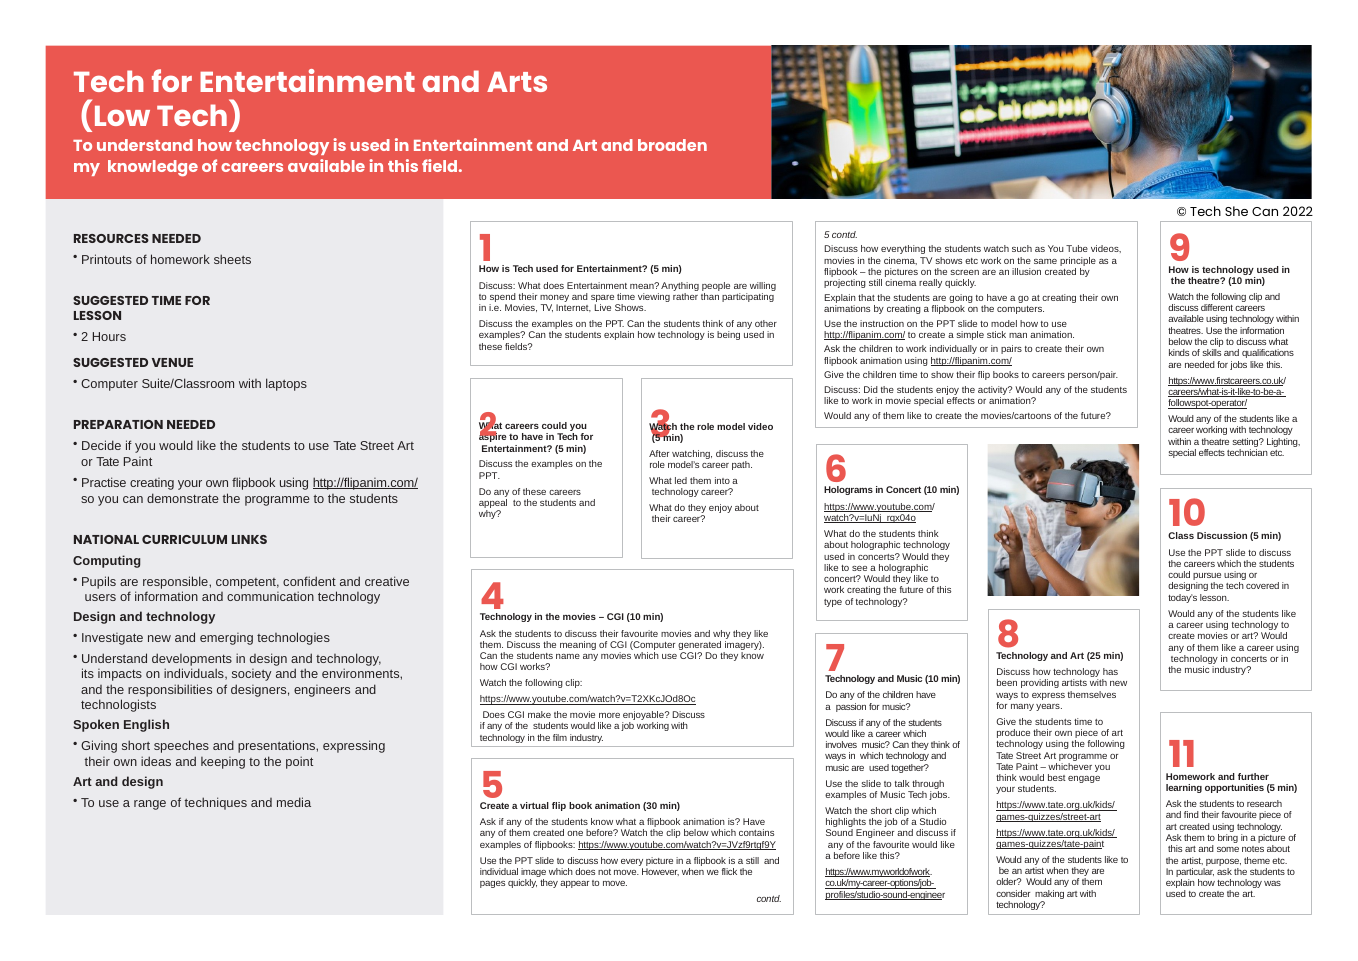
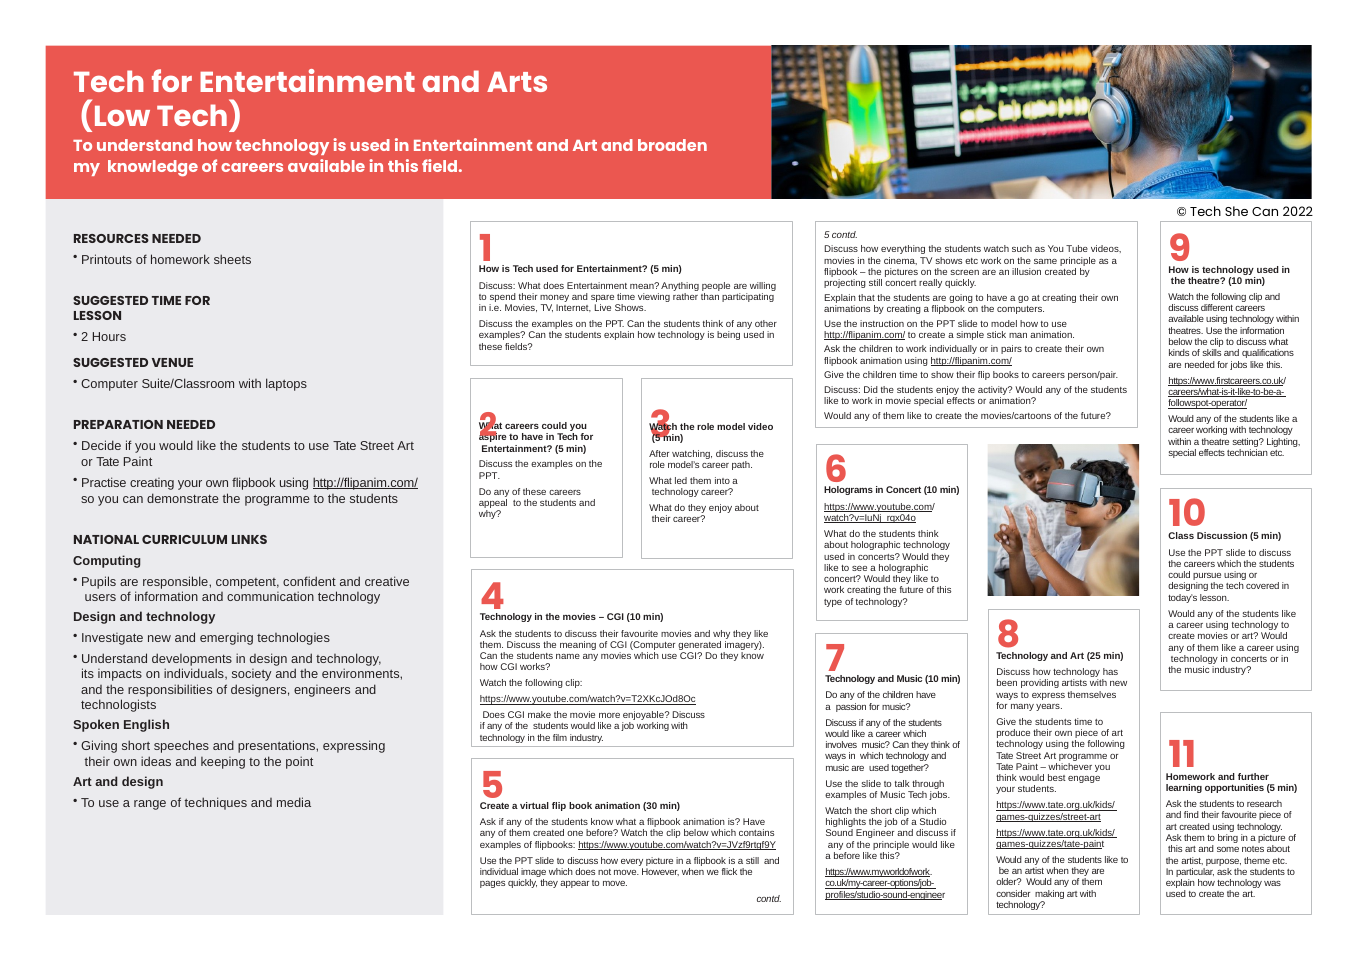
still cinema: cinema -> concert (901, 283)
the favourite: favourite -> principle (891, 845)
